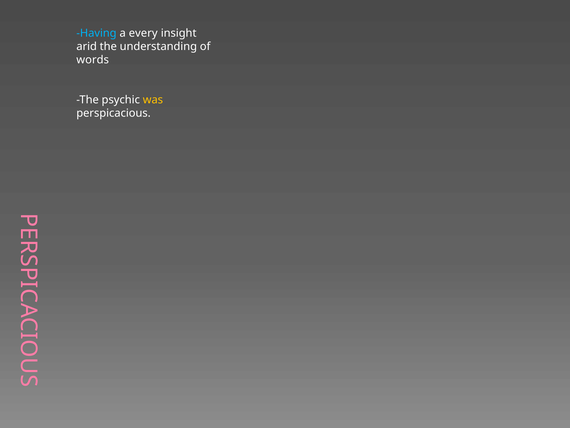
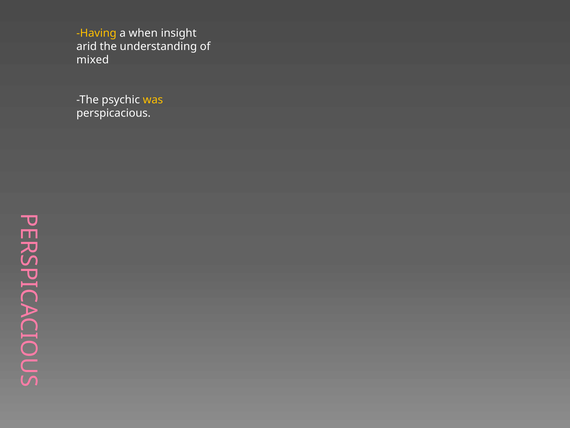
Having colour: light blue -> yellow (96, 33)
every: every -> when (143, 33)
words: words -> mixed (93, 60)
